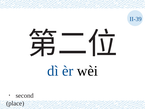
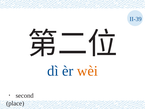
wèi colour: black -> orange (87, 71)
